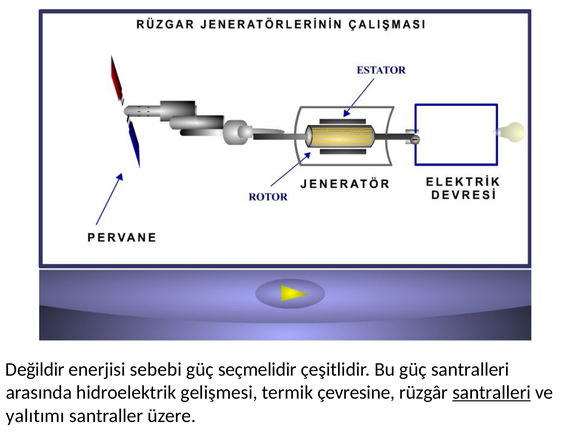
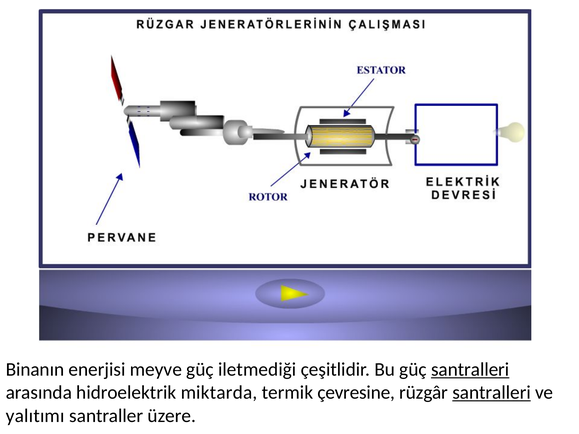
Değildir: Değildir -> Binanın (35, 370)
sebebi: sebebi -> meyve (156, 370)
seçmelidir: seçmelidir -> iletmediği (257, 370)
santralleri underline: none -> present (470, 370)
gelişmesi: gelişmesi -> miktarda (219, 393)
